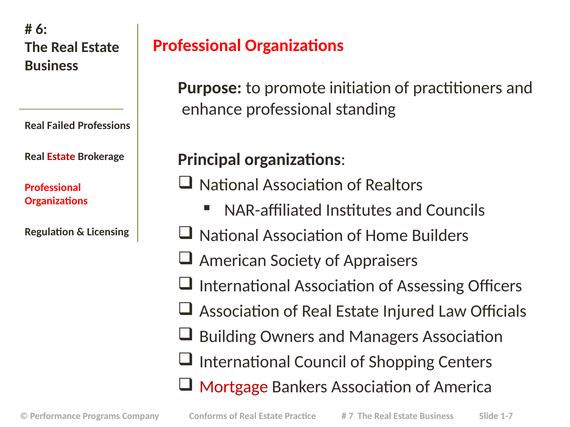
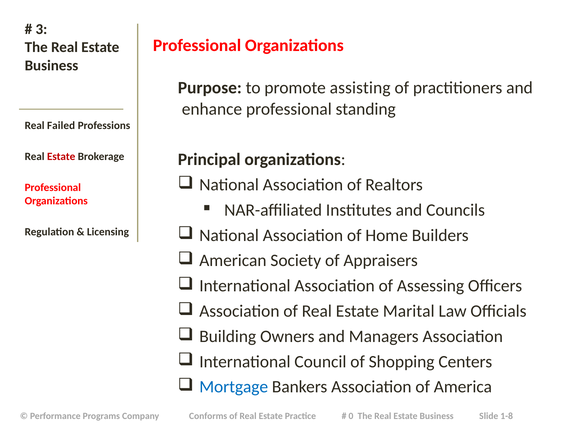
6: 6 -> 3 (41, 29)
initiation: initiation -> assisting (360, 88)
Injured: Injured -> Marital (409, 311)
Mortgage colour: red -> blue (234, 387)
7: 7 -> 0 (351, 416)
1-7: 1-7 -> 1-8 (507, 416)
